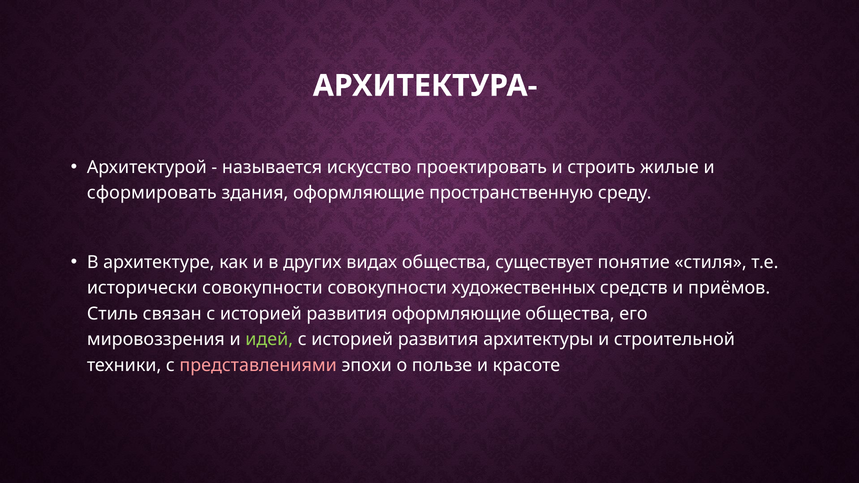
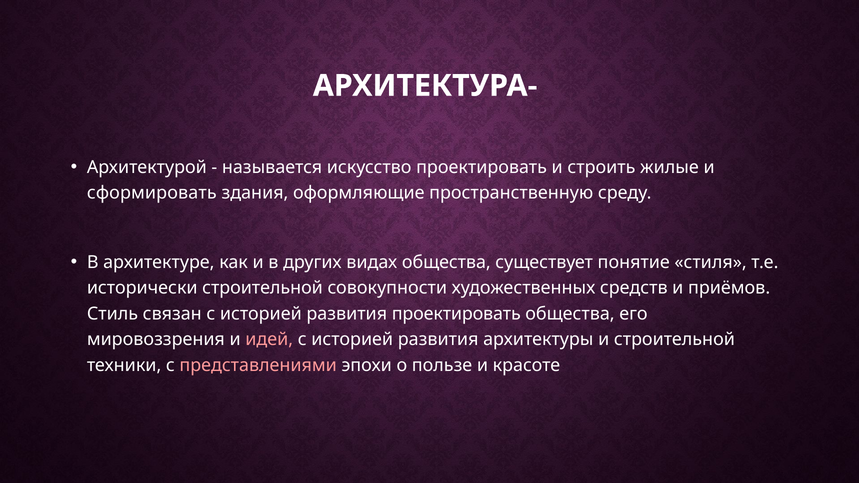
исторически совокупности: совокупности -> строительной (263, 288)
развития оформляющие: оформляющие -> проектировать (456, 314)
идей colour: light green -> pink (269, 340)
